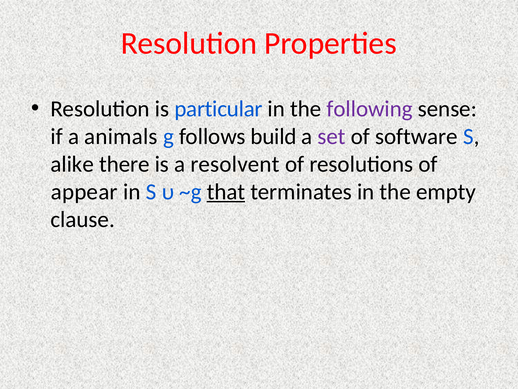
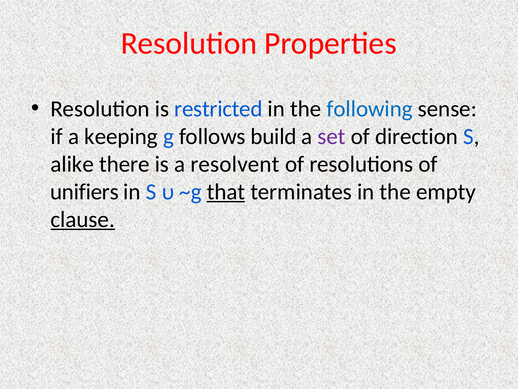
particular: particular -> restricted (218, 109)
following colour: purple -> blue (370, 109)
animals: animals -> keeping (121, 136)
software: software -> direction (416, 136)
appear: appear -> unifiers (84, 192)
clause underline: none -> present (83, 219)
